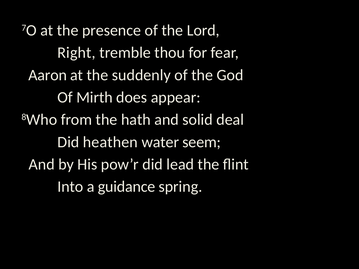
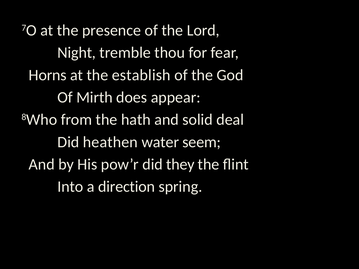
Right: Right -> Night (77, 53)
Aaron: Aaron -> Horns (48, 75)
suddenly: suddenly -> establish (141, 75)
lead: lead -> they (180, 165)
guidance: guidance -> direction (127, 187)
